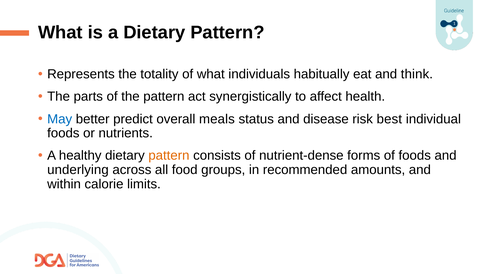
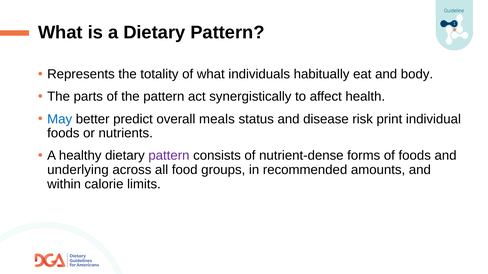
think: think -> body (417, 74)
best: best -> print (389, 119)
pattern colour: orange -> purple (169, 156)
